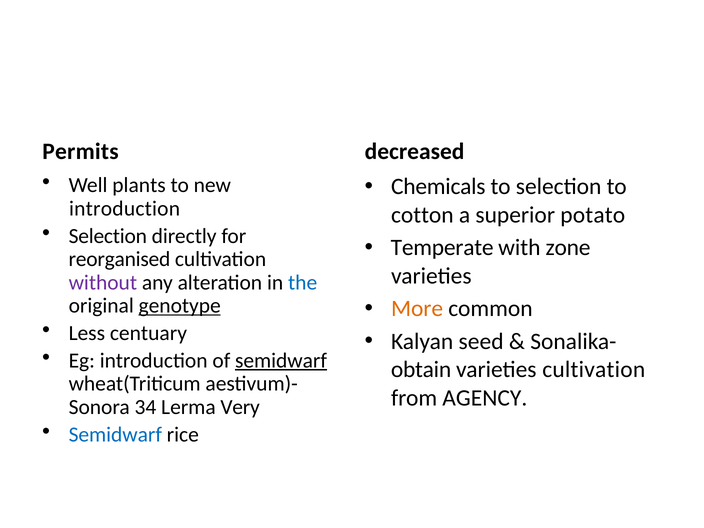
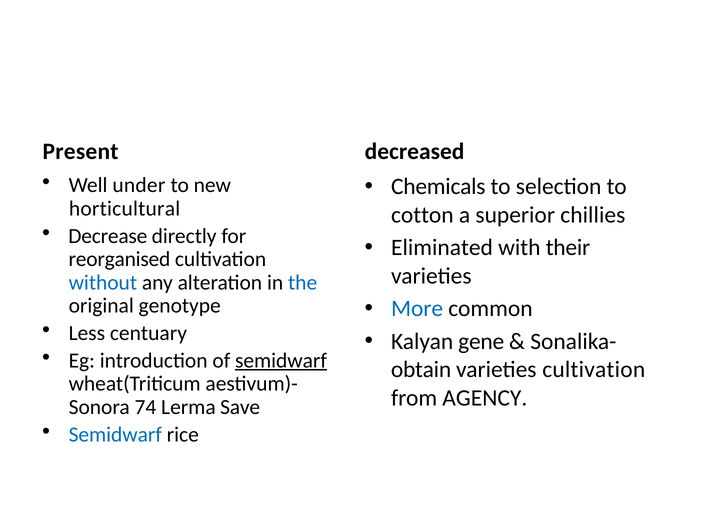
Permits: Permits -> Present (80, 151)
plants: plants -> under (139, 185)
introduction: introduction -> horticultural (125, 209)
potato: potato -> chillies (593, 215)
Selection: Selection -> Decrease (108, 236)
Temperate: Temperate -> Eliminated (442, 248)
zone: zone -> their (568, 248)
without colour: purple -> blue (103, 282)
More colour: orange -> blue (417, 309)
genotype underline: present -> none (180, 306)
seed: seed -> gene (481, 342)
34: 34 -> 74 (145, 407)
Very: Very -> Save (240, 407)
